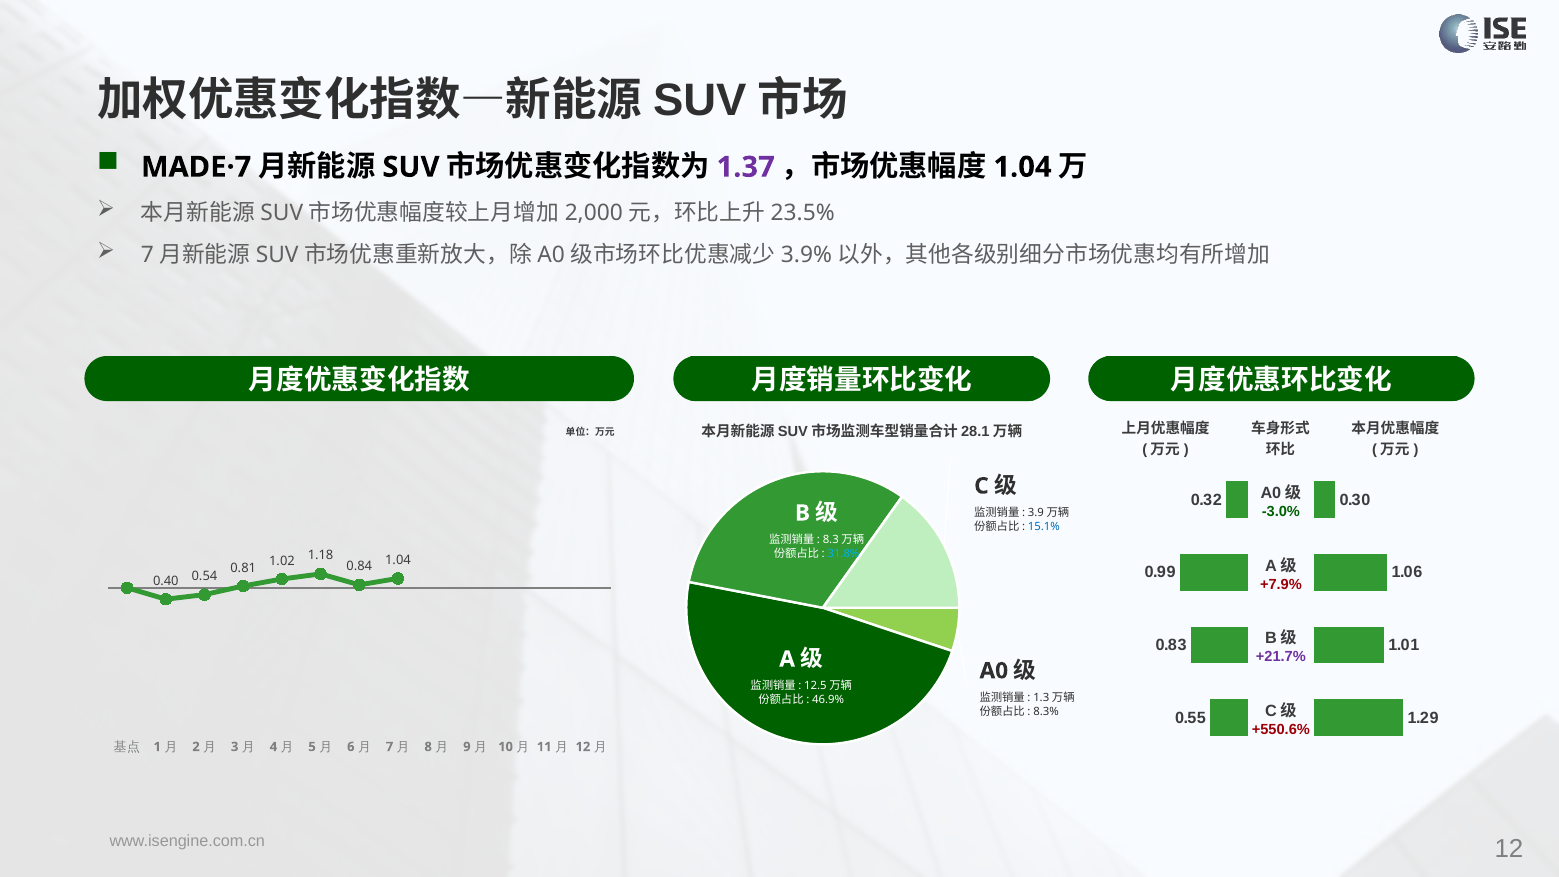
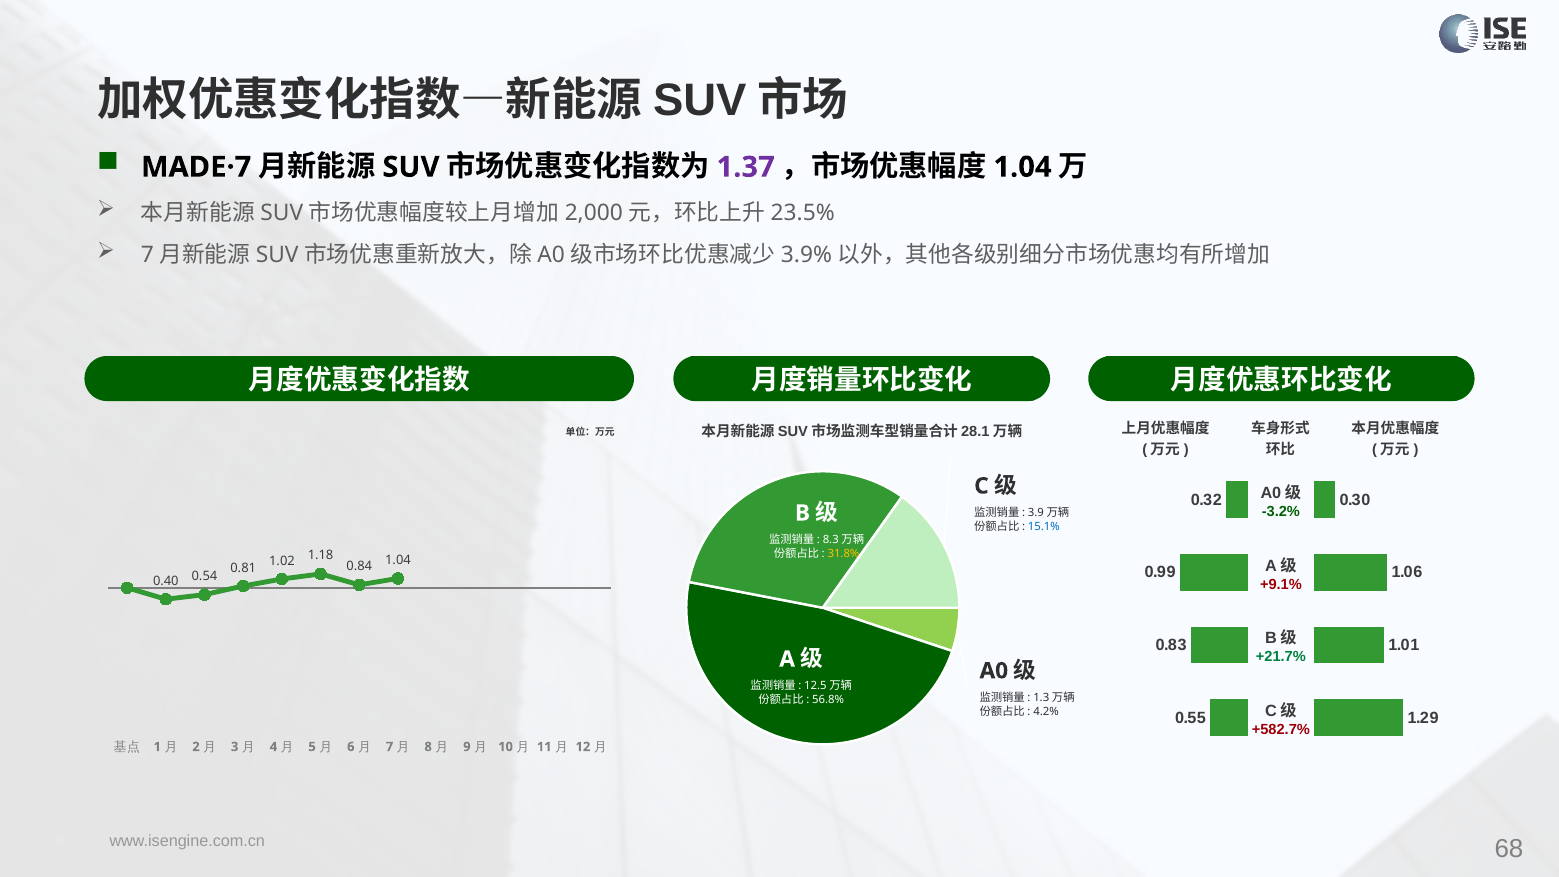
-3.0%: -3.0% -> -3.2% (1281, 512)
31.8% colour: light blue -> yellow (843, 554)
+7.9%: +7.9% -> +9.1% (1281, 584)
+21.7% colour: purple -> green (1281, 657)
46.9%: 46.9% -> 56.8% (828, 700)
8.3%: 8.3% -> 4.2% (1046, 712)
+550.6%: +550.6% -> +582.7% (1281, 730)
12: 12 -> 68 (1509, 849)
